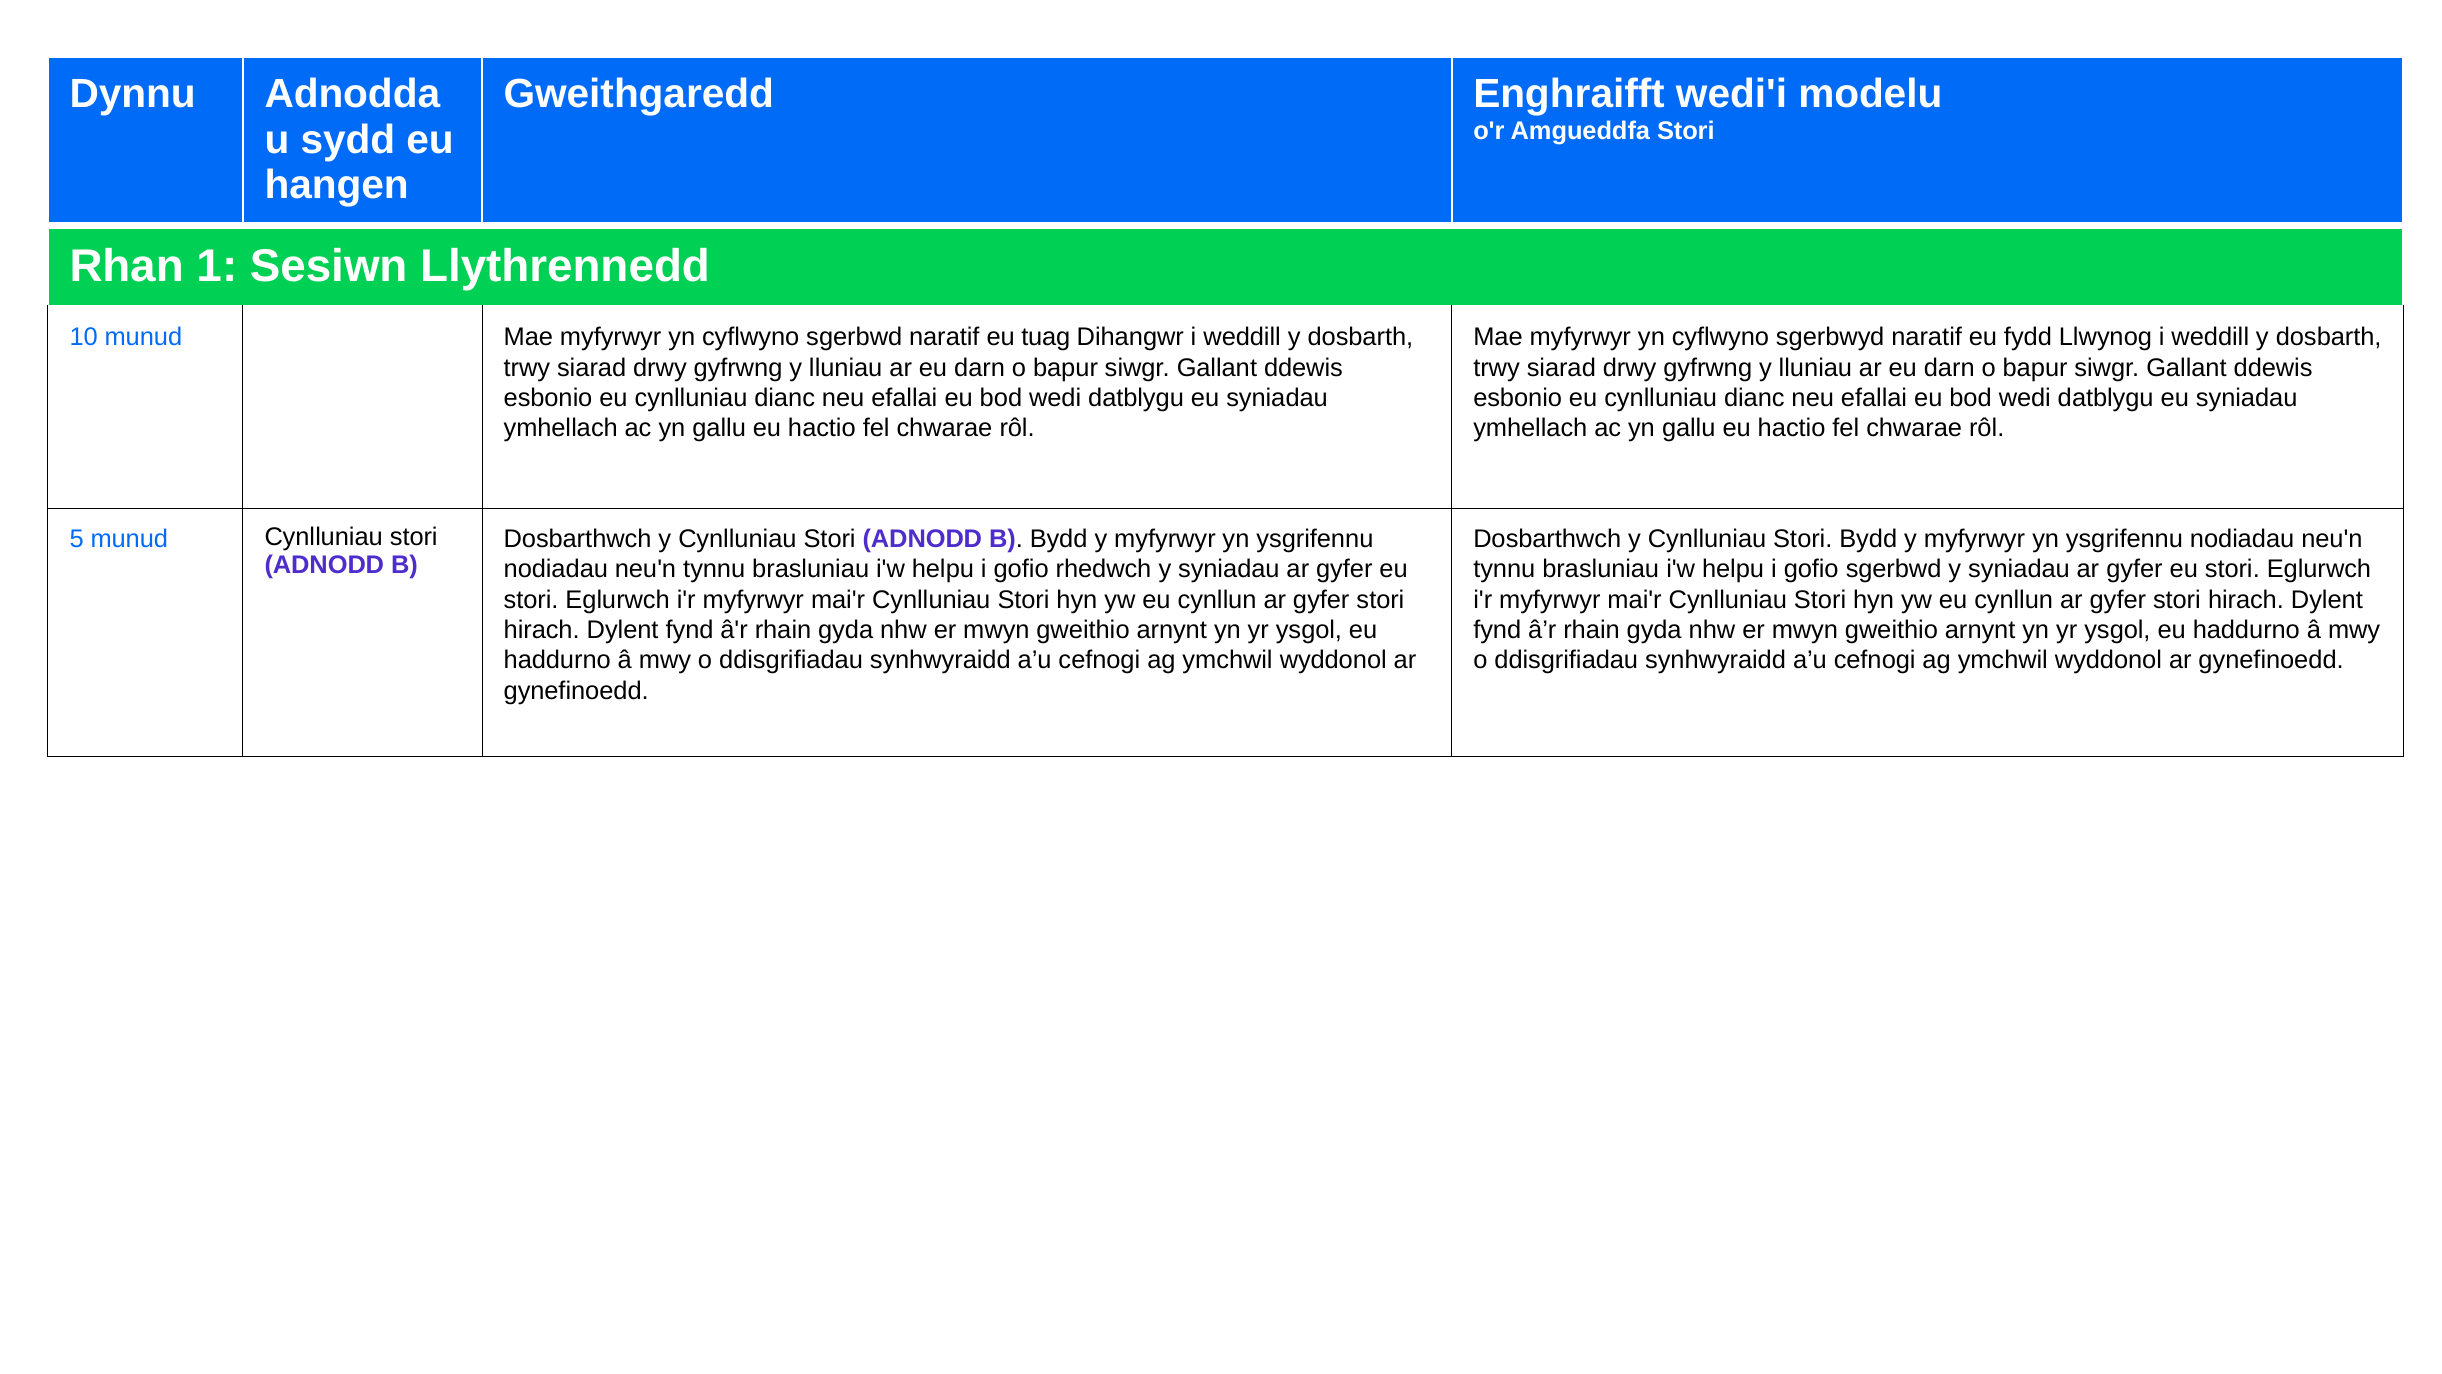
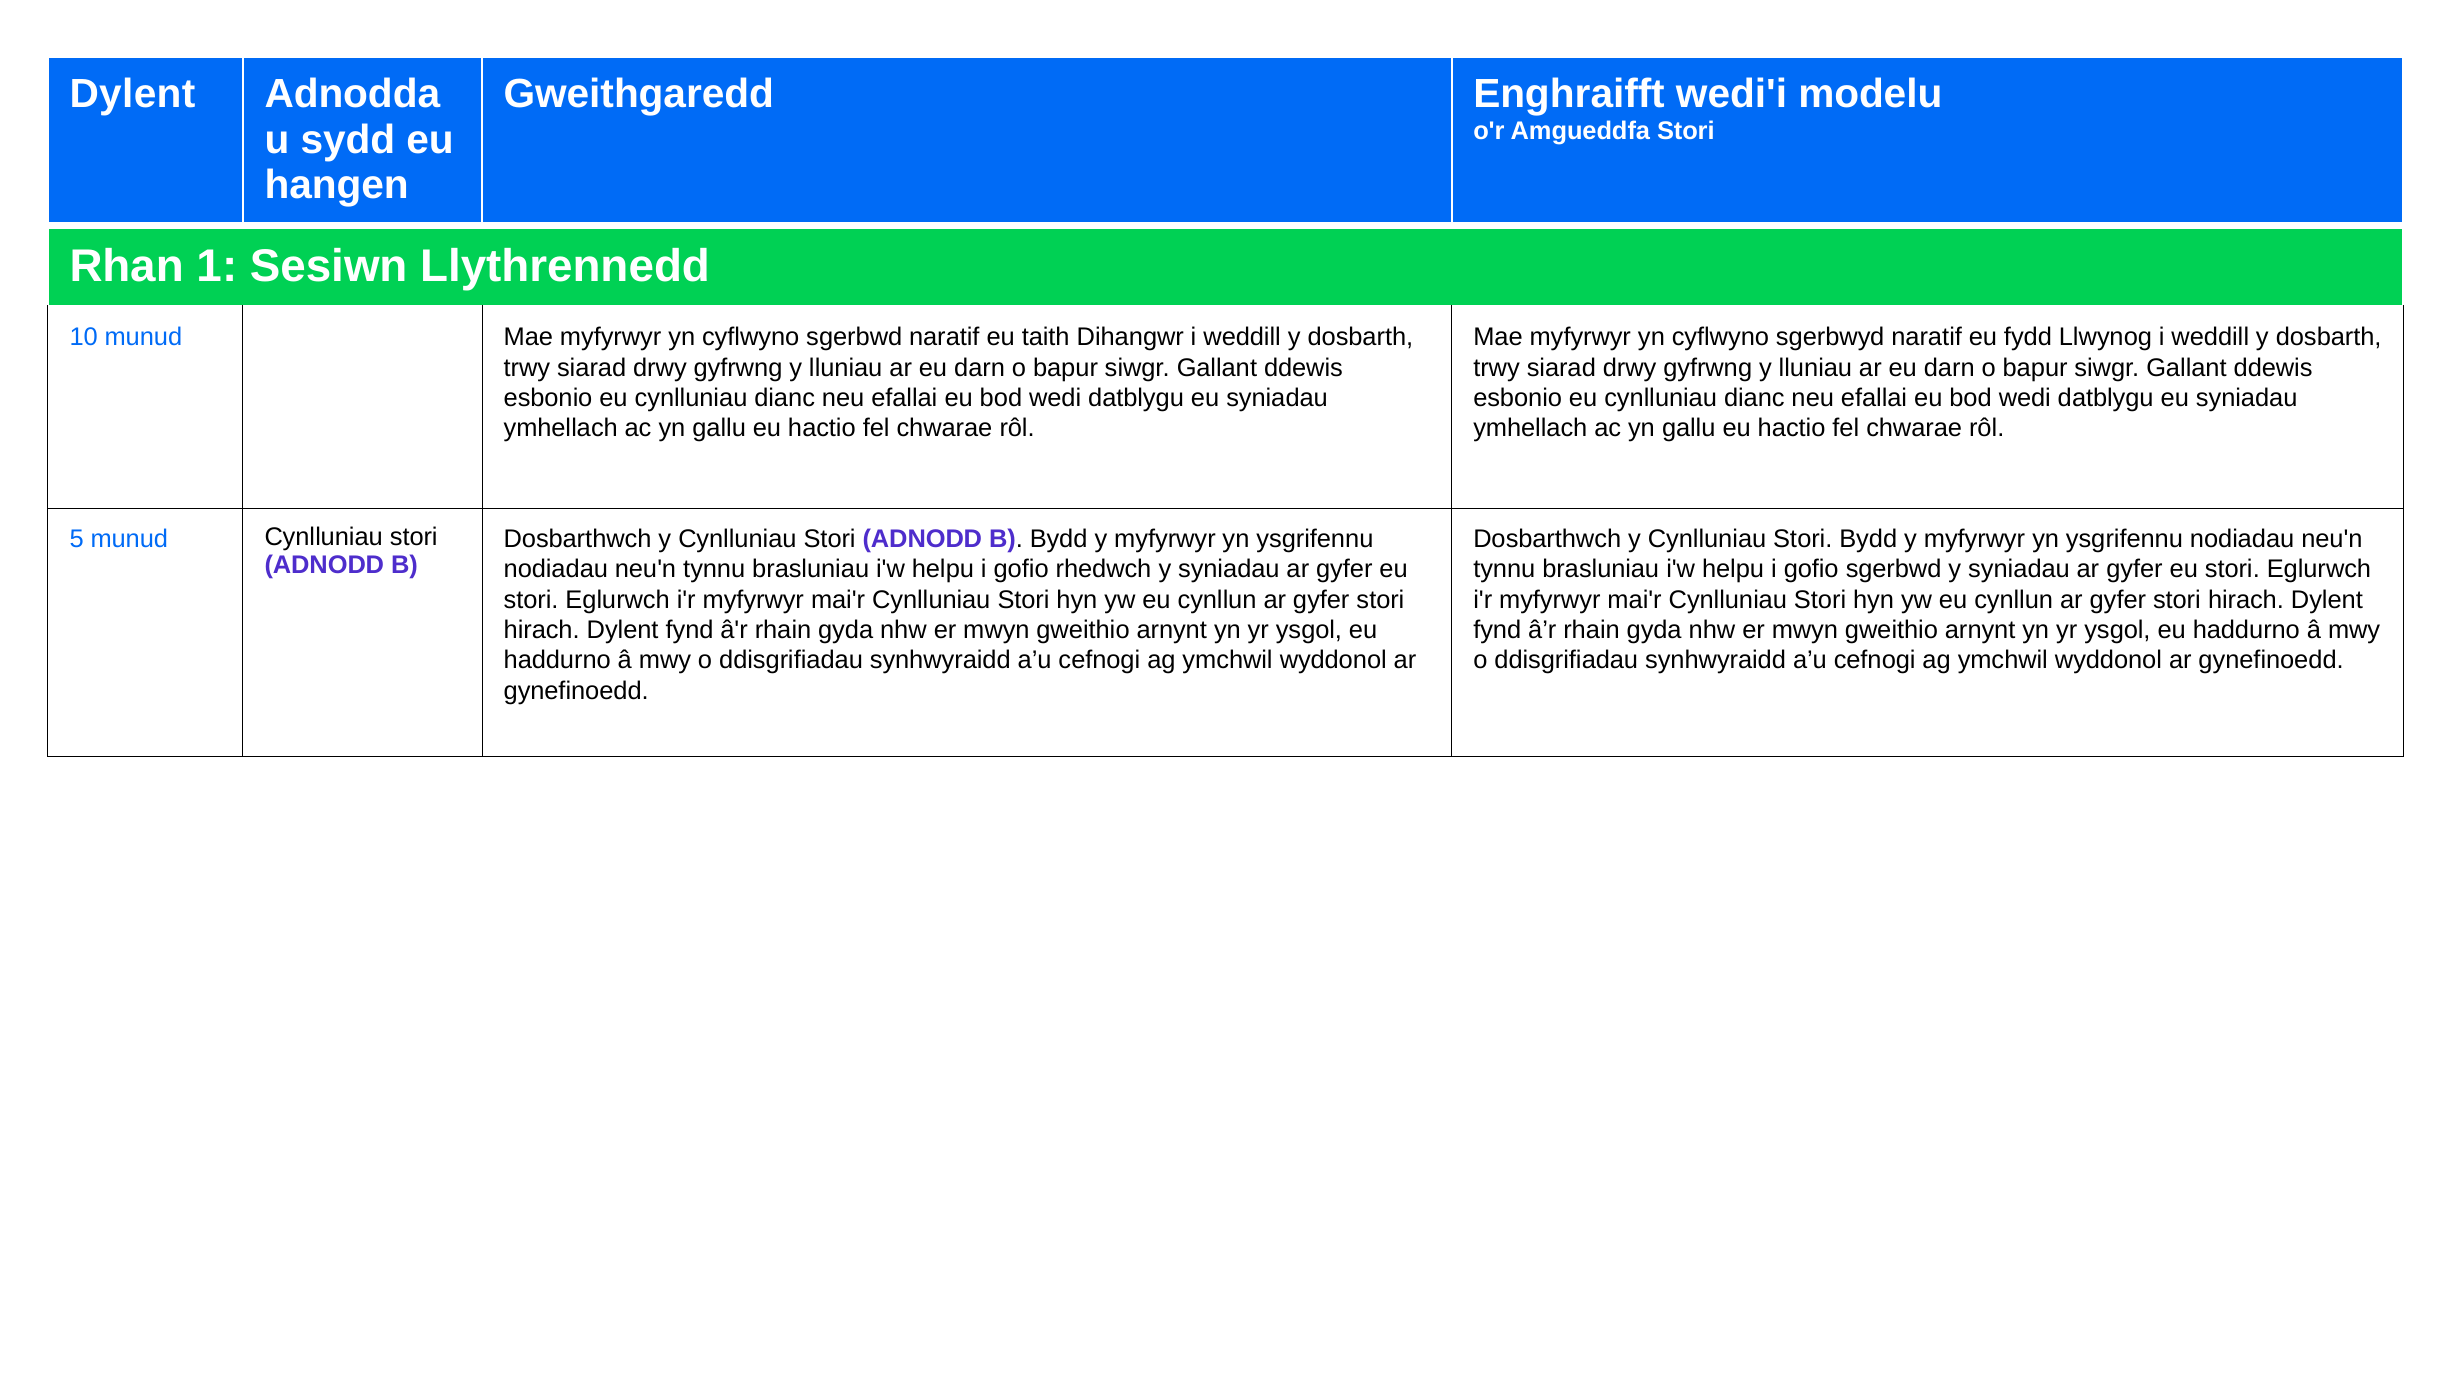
Dynnu: Dynnu -> Dylent (132, 94)
tuag: tuag -> taith (1046, 337)
